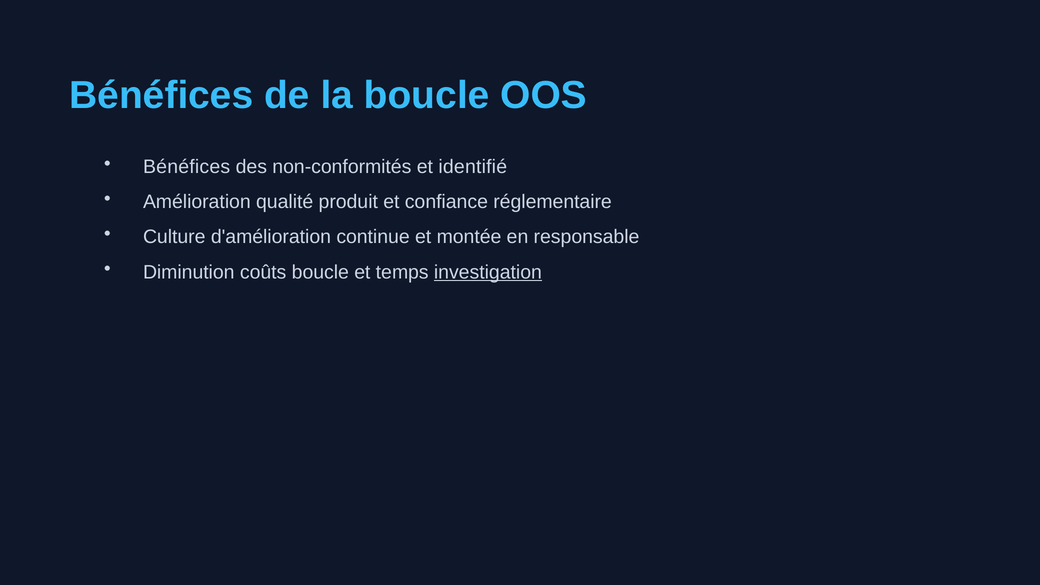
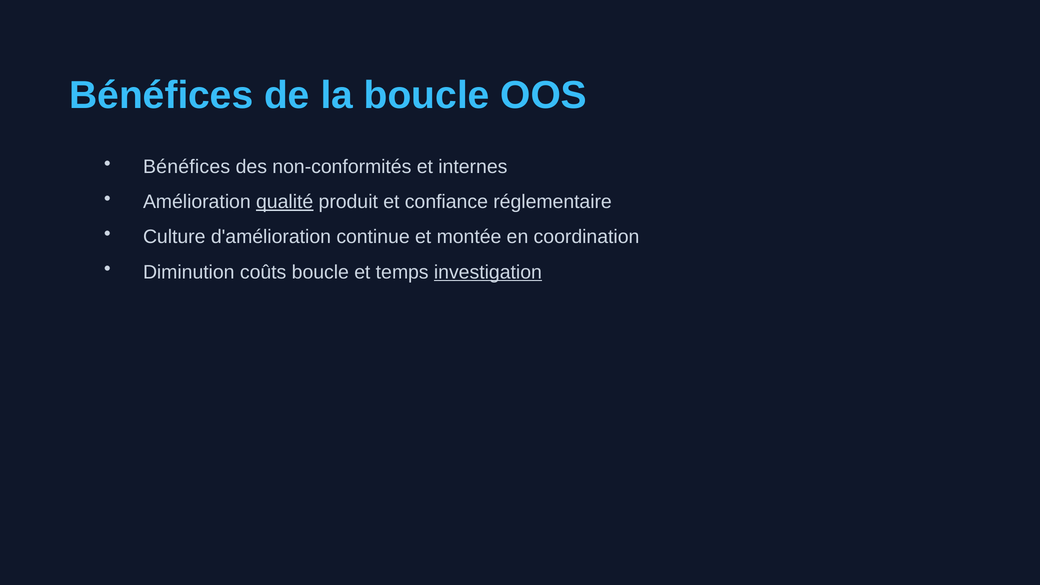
identifié: identifié -> internes (473, 167)
qualité underline: none -> present (285, 202)
responsable: responsable -> coordination (587, 237)
